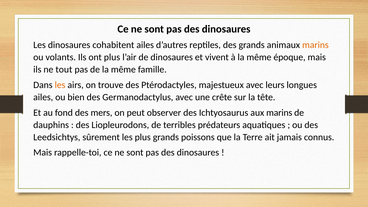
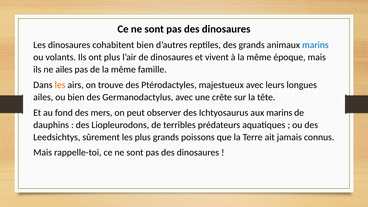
cohabitent ailes: ailes -> bien (145, 45)
marins colour: orange -> blue (315, 45)
ne tout: tout -> ailes (64, 70)
